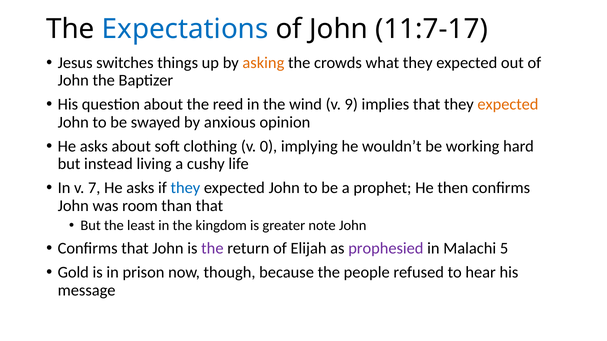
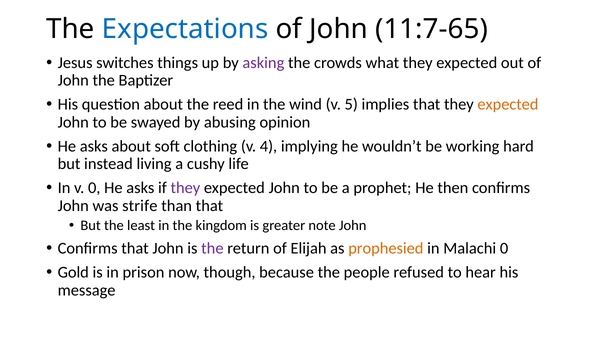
11:7-17: 11:7-17 -> 11:7-65 (432, 29)
asking colour: orange -> purple (263, 63)
9: 9 -> 5 (351, 105)
anxious: anxious -> abusing (230, 122)
0: 0 -> 4 (269, 146)
v 7: 7 -> 0 (94, 188)
they colour: blue -> purple (185, 188)
room: room -> strife (140, 206)
prophesied colour: purple -> orange (386, 249)
Malachi 5: 5 -> 0 (504, 249)
